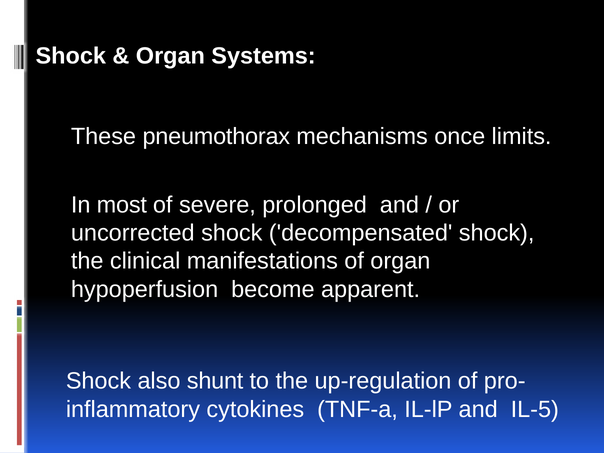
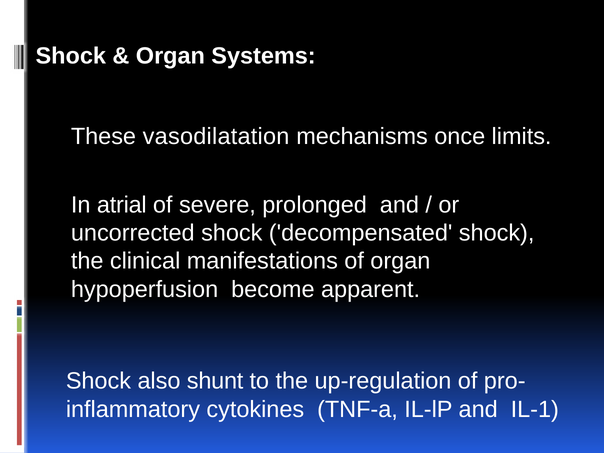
pneumothorax: pneumothorax -> vasodilatation (216, 137)
most: most -> atrial (122, 205)
IL-5: IL-5 -> IL-1 (535, 409)
